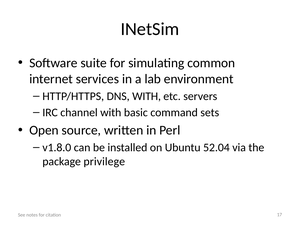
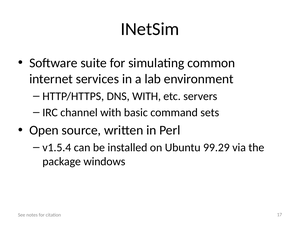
v1.8.0: v1.8.0 -> v1.5.4 (57, 148)
52.04: 52.04 -> 99.29 (216, 148)
privilege: privilege -> windows (104, 162)
